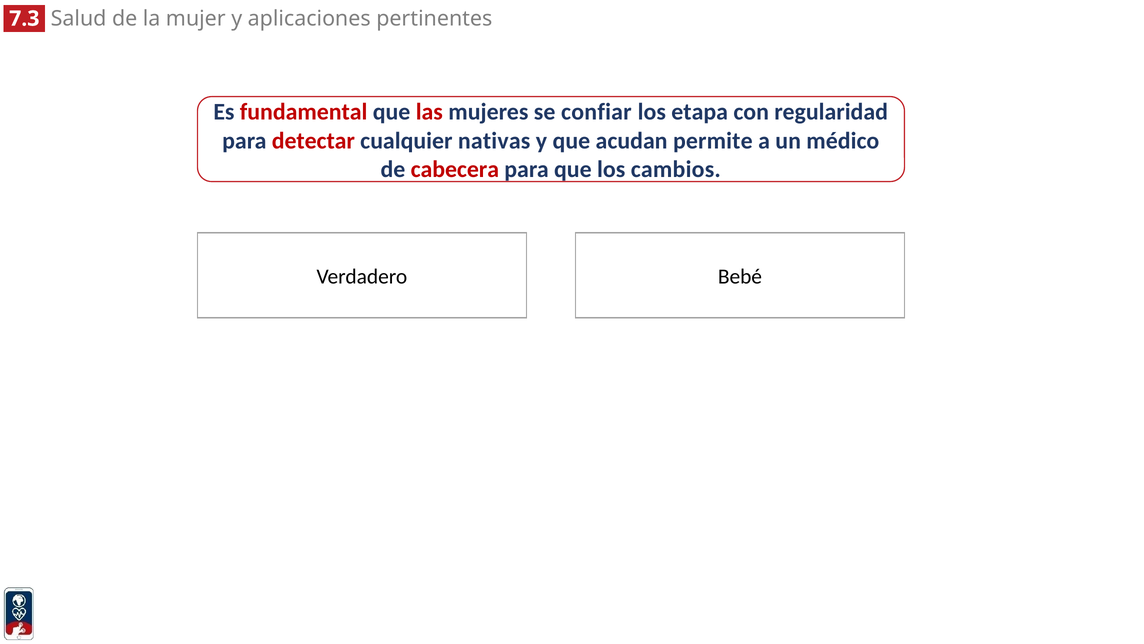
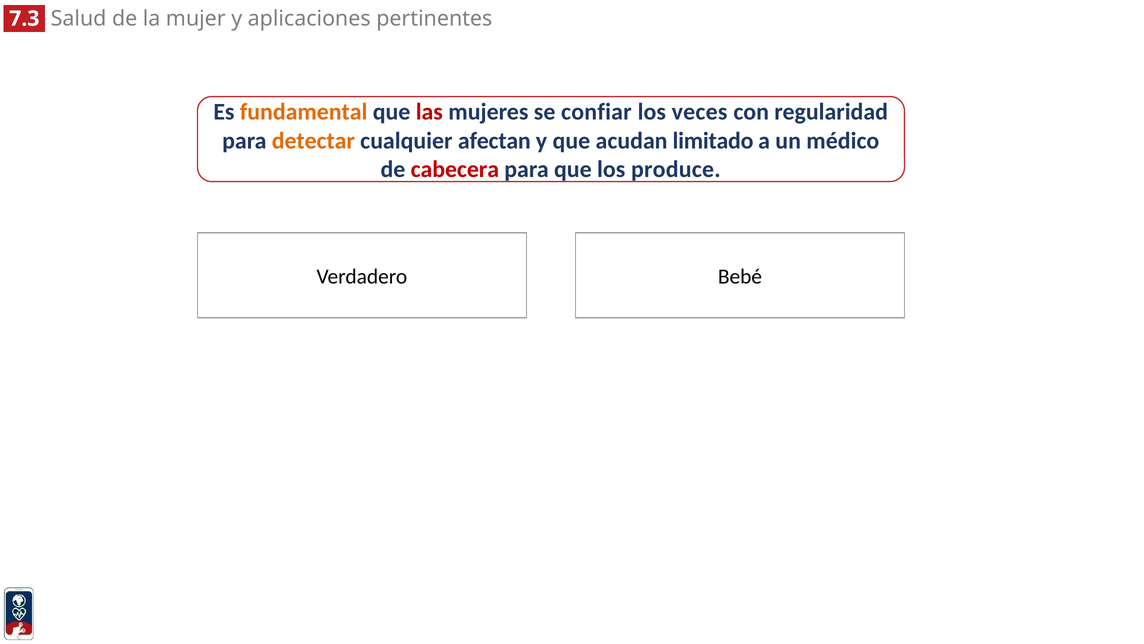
fundamental colour: red -> orange (304, 112)
etapa: etapa -> veces (700, 112)
detectar colour: red -> orange (313, 141)
nativas: nativas -> afectan (494, 141)
permite: permite -> limitado (713, 141)
cambios: cambios -> produce (676, 169)
